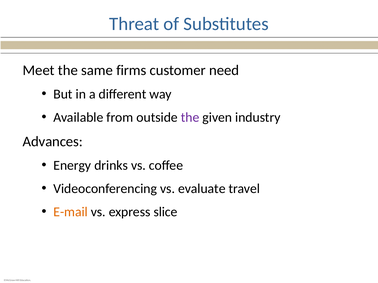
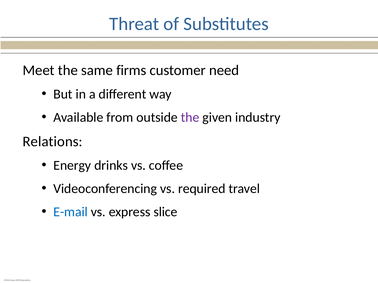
Advances: Advances -> Relations (53, 142)
evaluate: evaluate -> required (202, 189)
E-mail colour: orange -> blue (71, 212)
